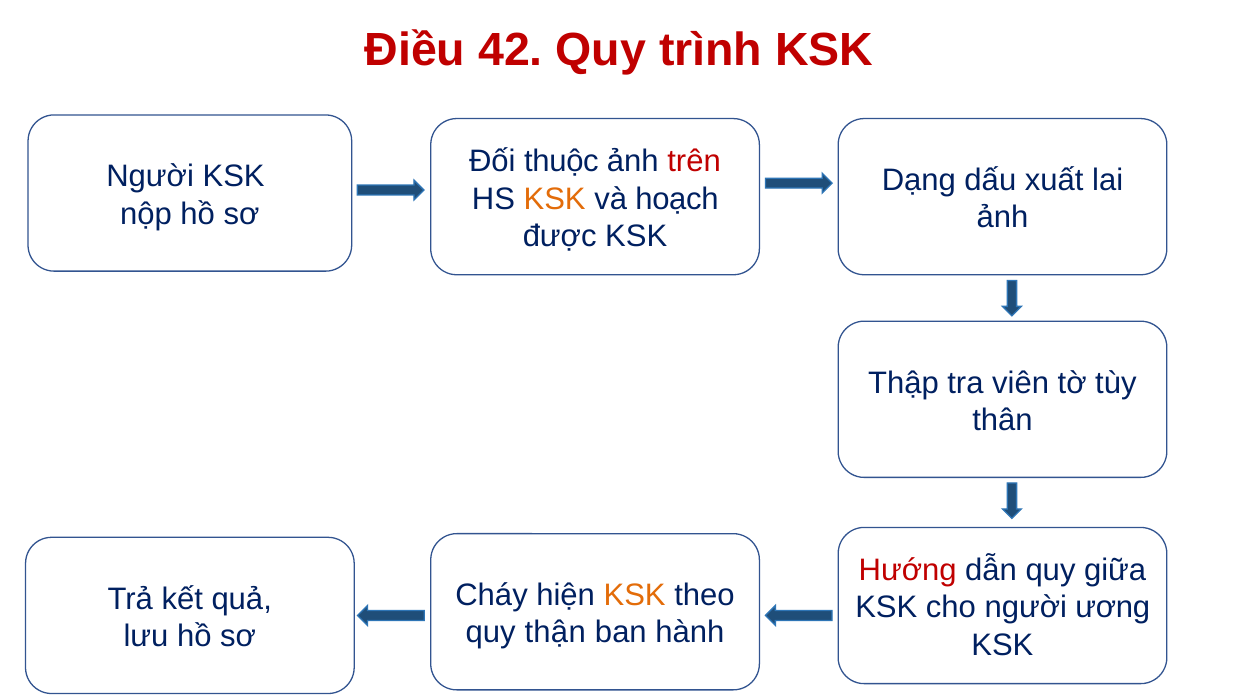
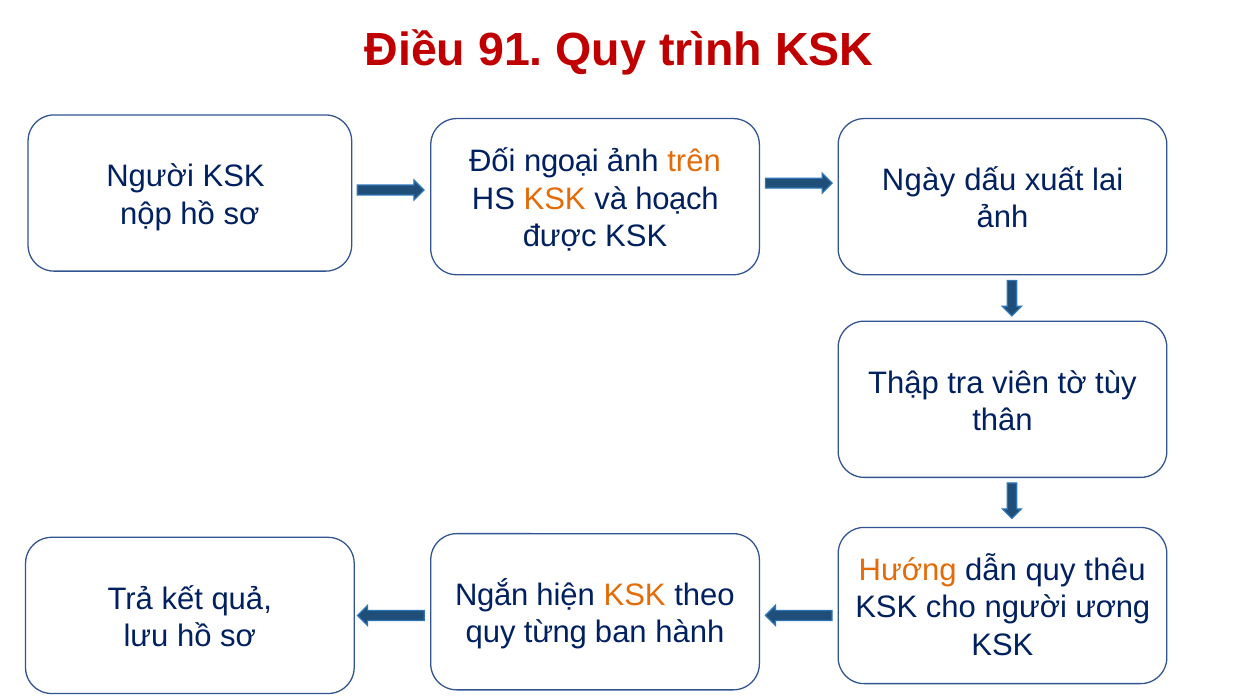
42: 42 -> 91 (510, 50)
thuộc: thuộc -> ngoại (561, 162)
trên colour: red -> orange (694, 162)
Dạng: Dạng -> Ngày (919, 180)
Hướng colour: red -> orange (908, 571)
giữa: giữa -> thêu (1115, 571)
Cháy: Cháy -> Ngắn (492, 595)
thận: thận -> từng (555, 633)
